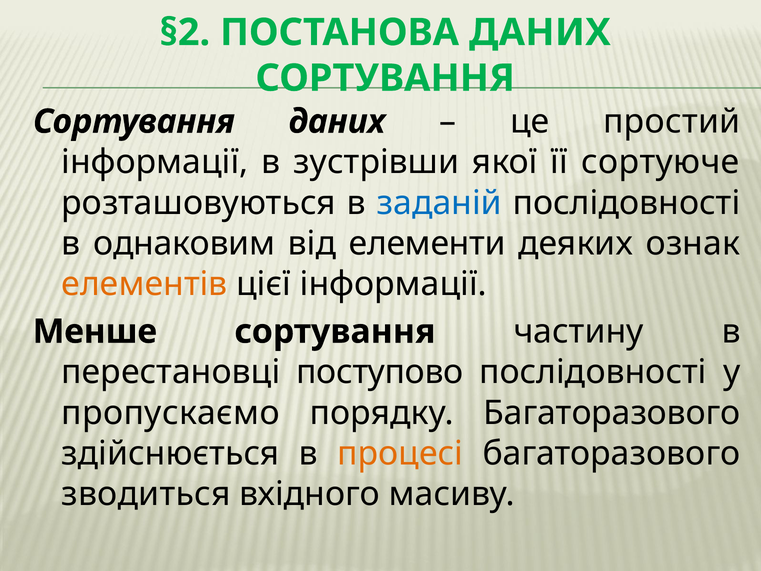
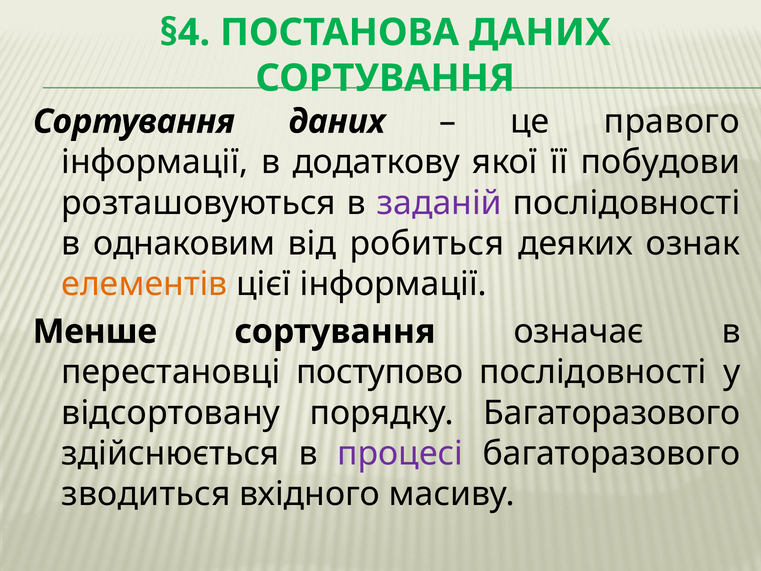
§2: §2 -> §4 (185, 33)
простий: простий -> правого (672, 122)
зустрівши: зустрівши -> додаткову (376, 162)
сортуюче: сортуюче -> побудови (660, 162)
заданій colour: blue -> purple (439, 203)
елементи: елементи -> робиться (427, 243)
частину: частину -> означає (579, 331)
пропускаємо: пропускаємо -> відсортовану (171, 413)
процесі colour: orange -> purple (400, 453)
